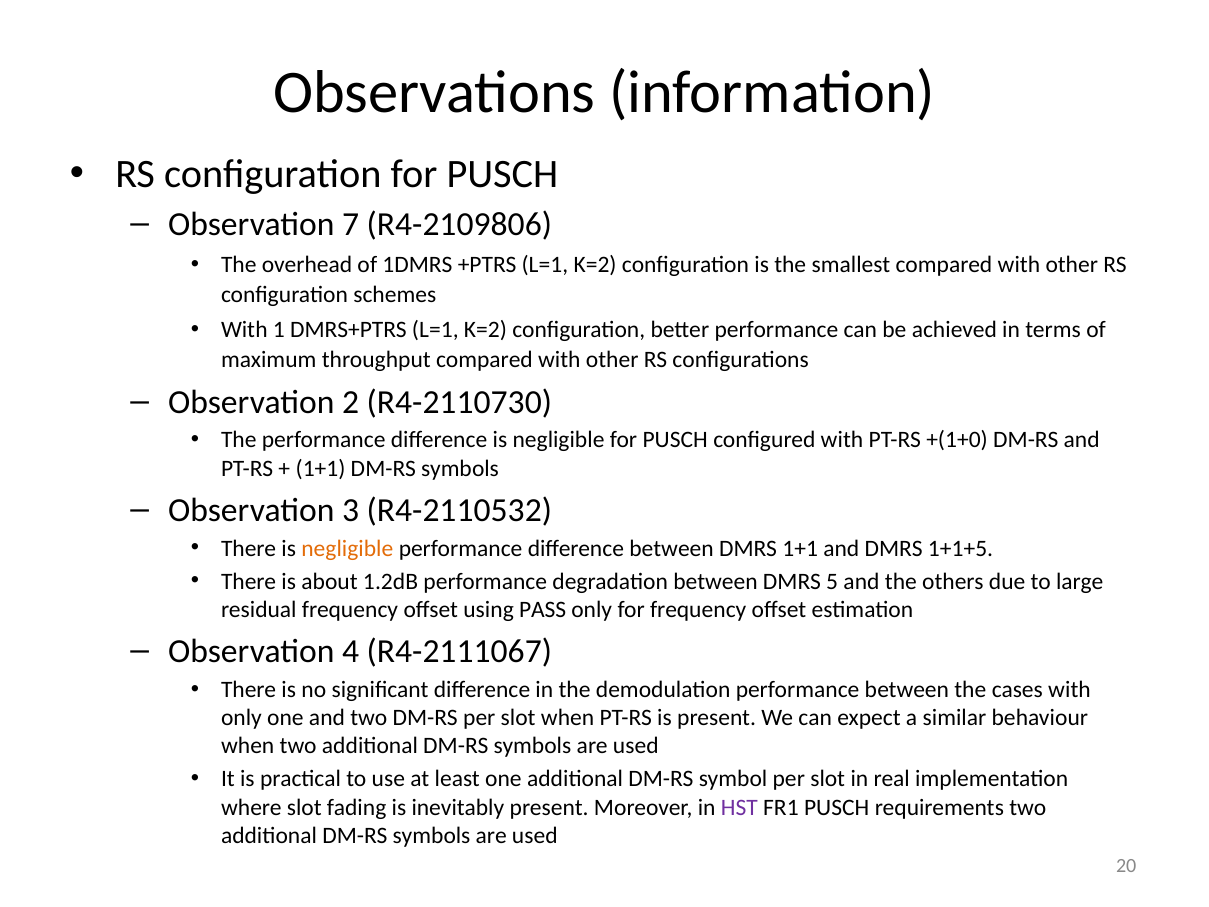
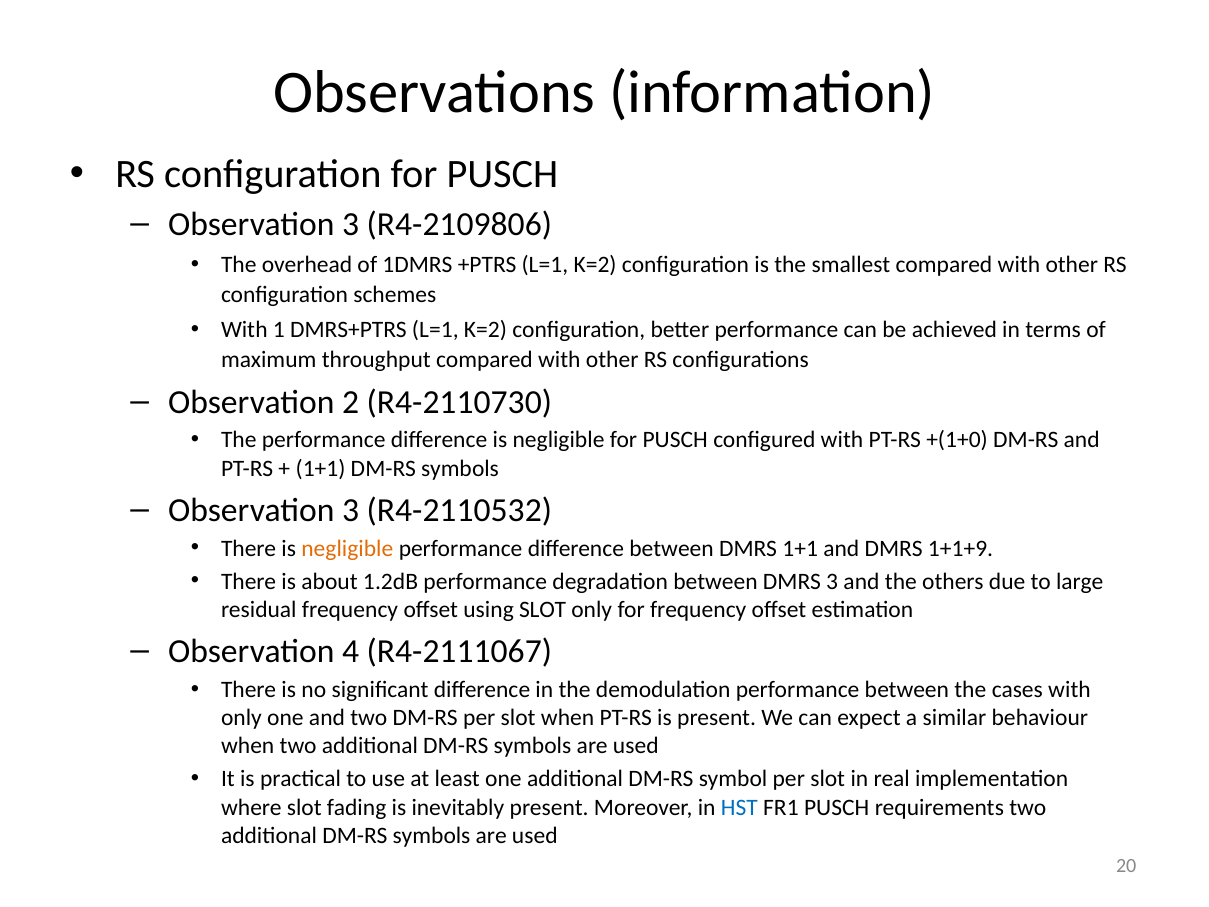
7: 7 -> 3 (351, 225)
1+1+5: 1+1+5 -> 1+1+9 (960, 548)
DMRS 5: 5 -> 3 (832, 581)
using PASS: PASS -> SLOT (543, 609)
HST colour: purple -> blue (739, 807)
